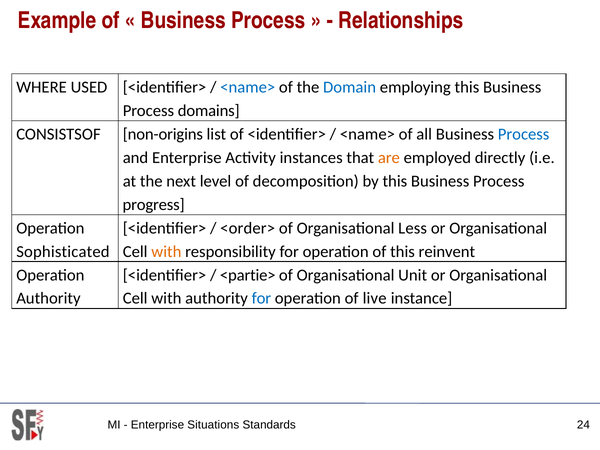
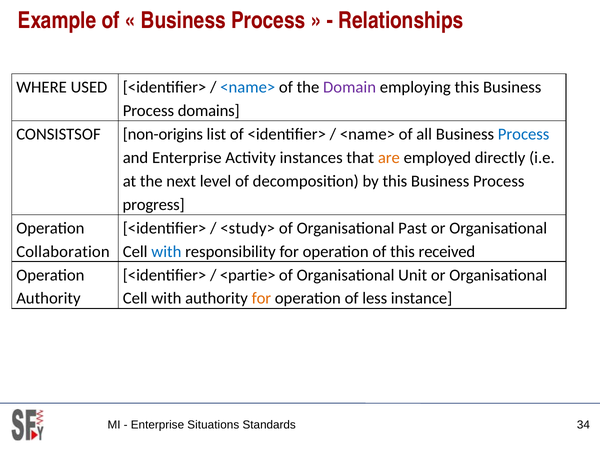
Domain colour: blue -> purple (350, 87)
<order>: <order> -> <study> (248, 228)
Less: Less -> Past (413, 228)
Sophisticated: Sophisticated -> Collaboration (63, 252)
with colour: orange -> blue (166, 252)
reinvent: reinvent -> received (447, 252)
for colour: blue -> orange (261, 298)
live: live -> less (375, 298)
24: 24 -> 34 (583, 425)
